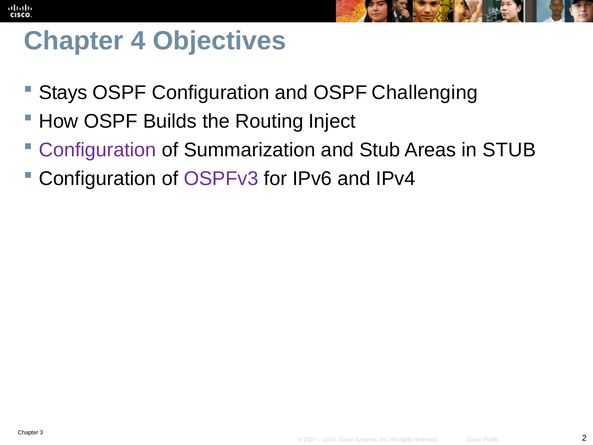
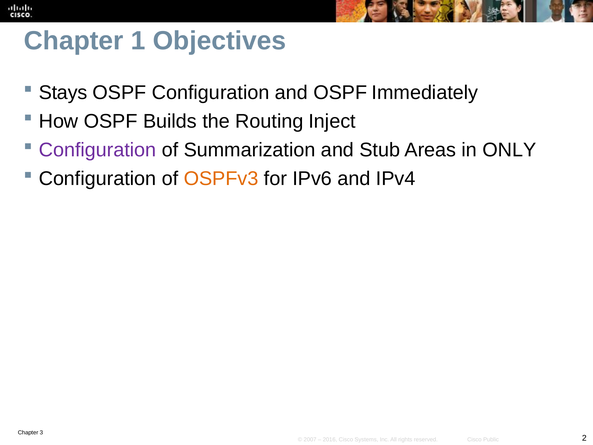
4: 4 -> 1 (138, 41)
Challenging: Challenging -> Immediately (425, 93)
in STUB: STUB -> ONLY (509, 150)
OSPFv3 colour: purple -> orange (221, 179)
